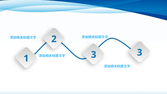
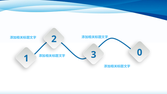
3 3: 3 -> 0 (140, 52)
